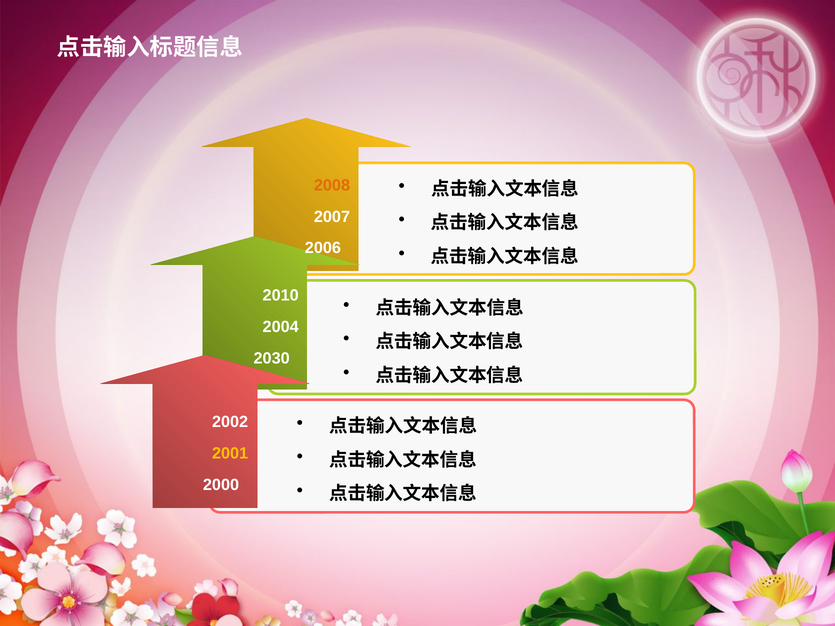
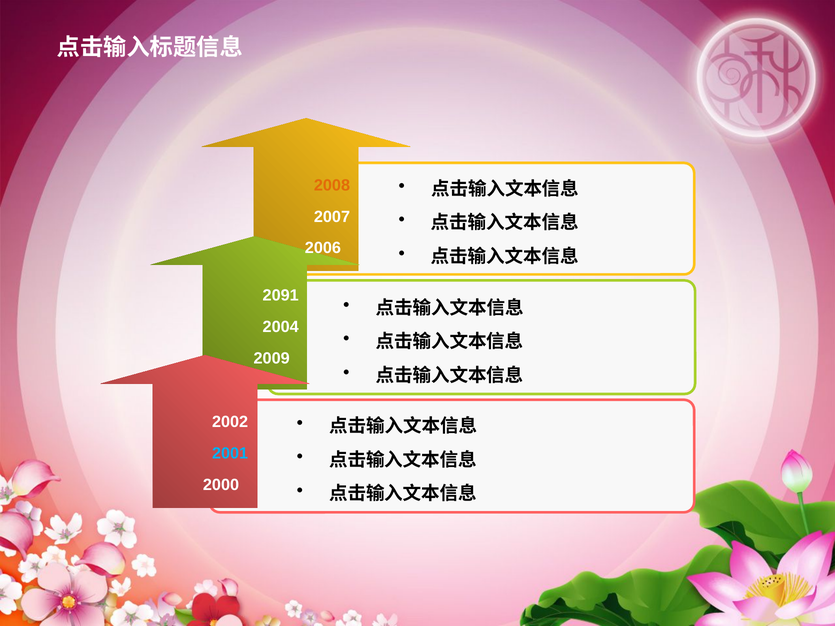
2010: 2010 -> 2091 (281, 296)
2030: 2030 -> 2009 (272, 359)
2001 colour: yellow -> light blue (230, 453)
